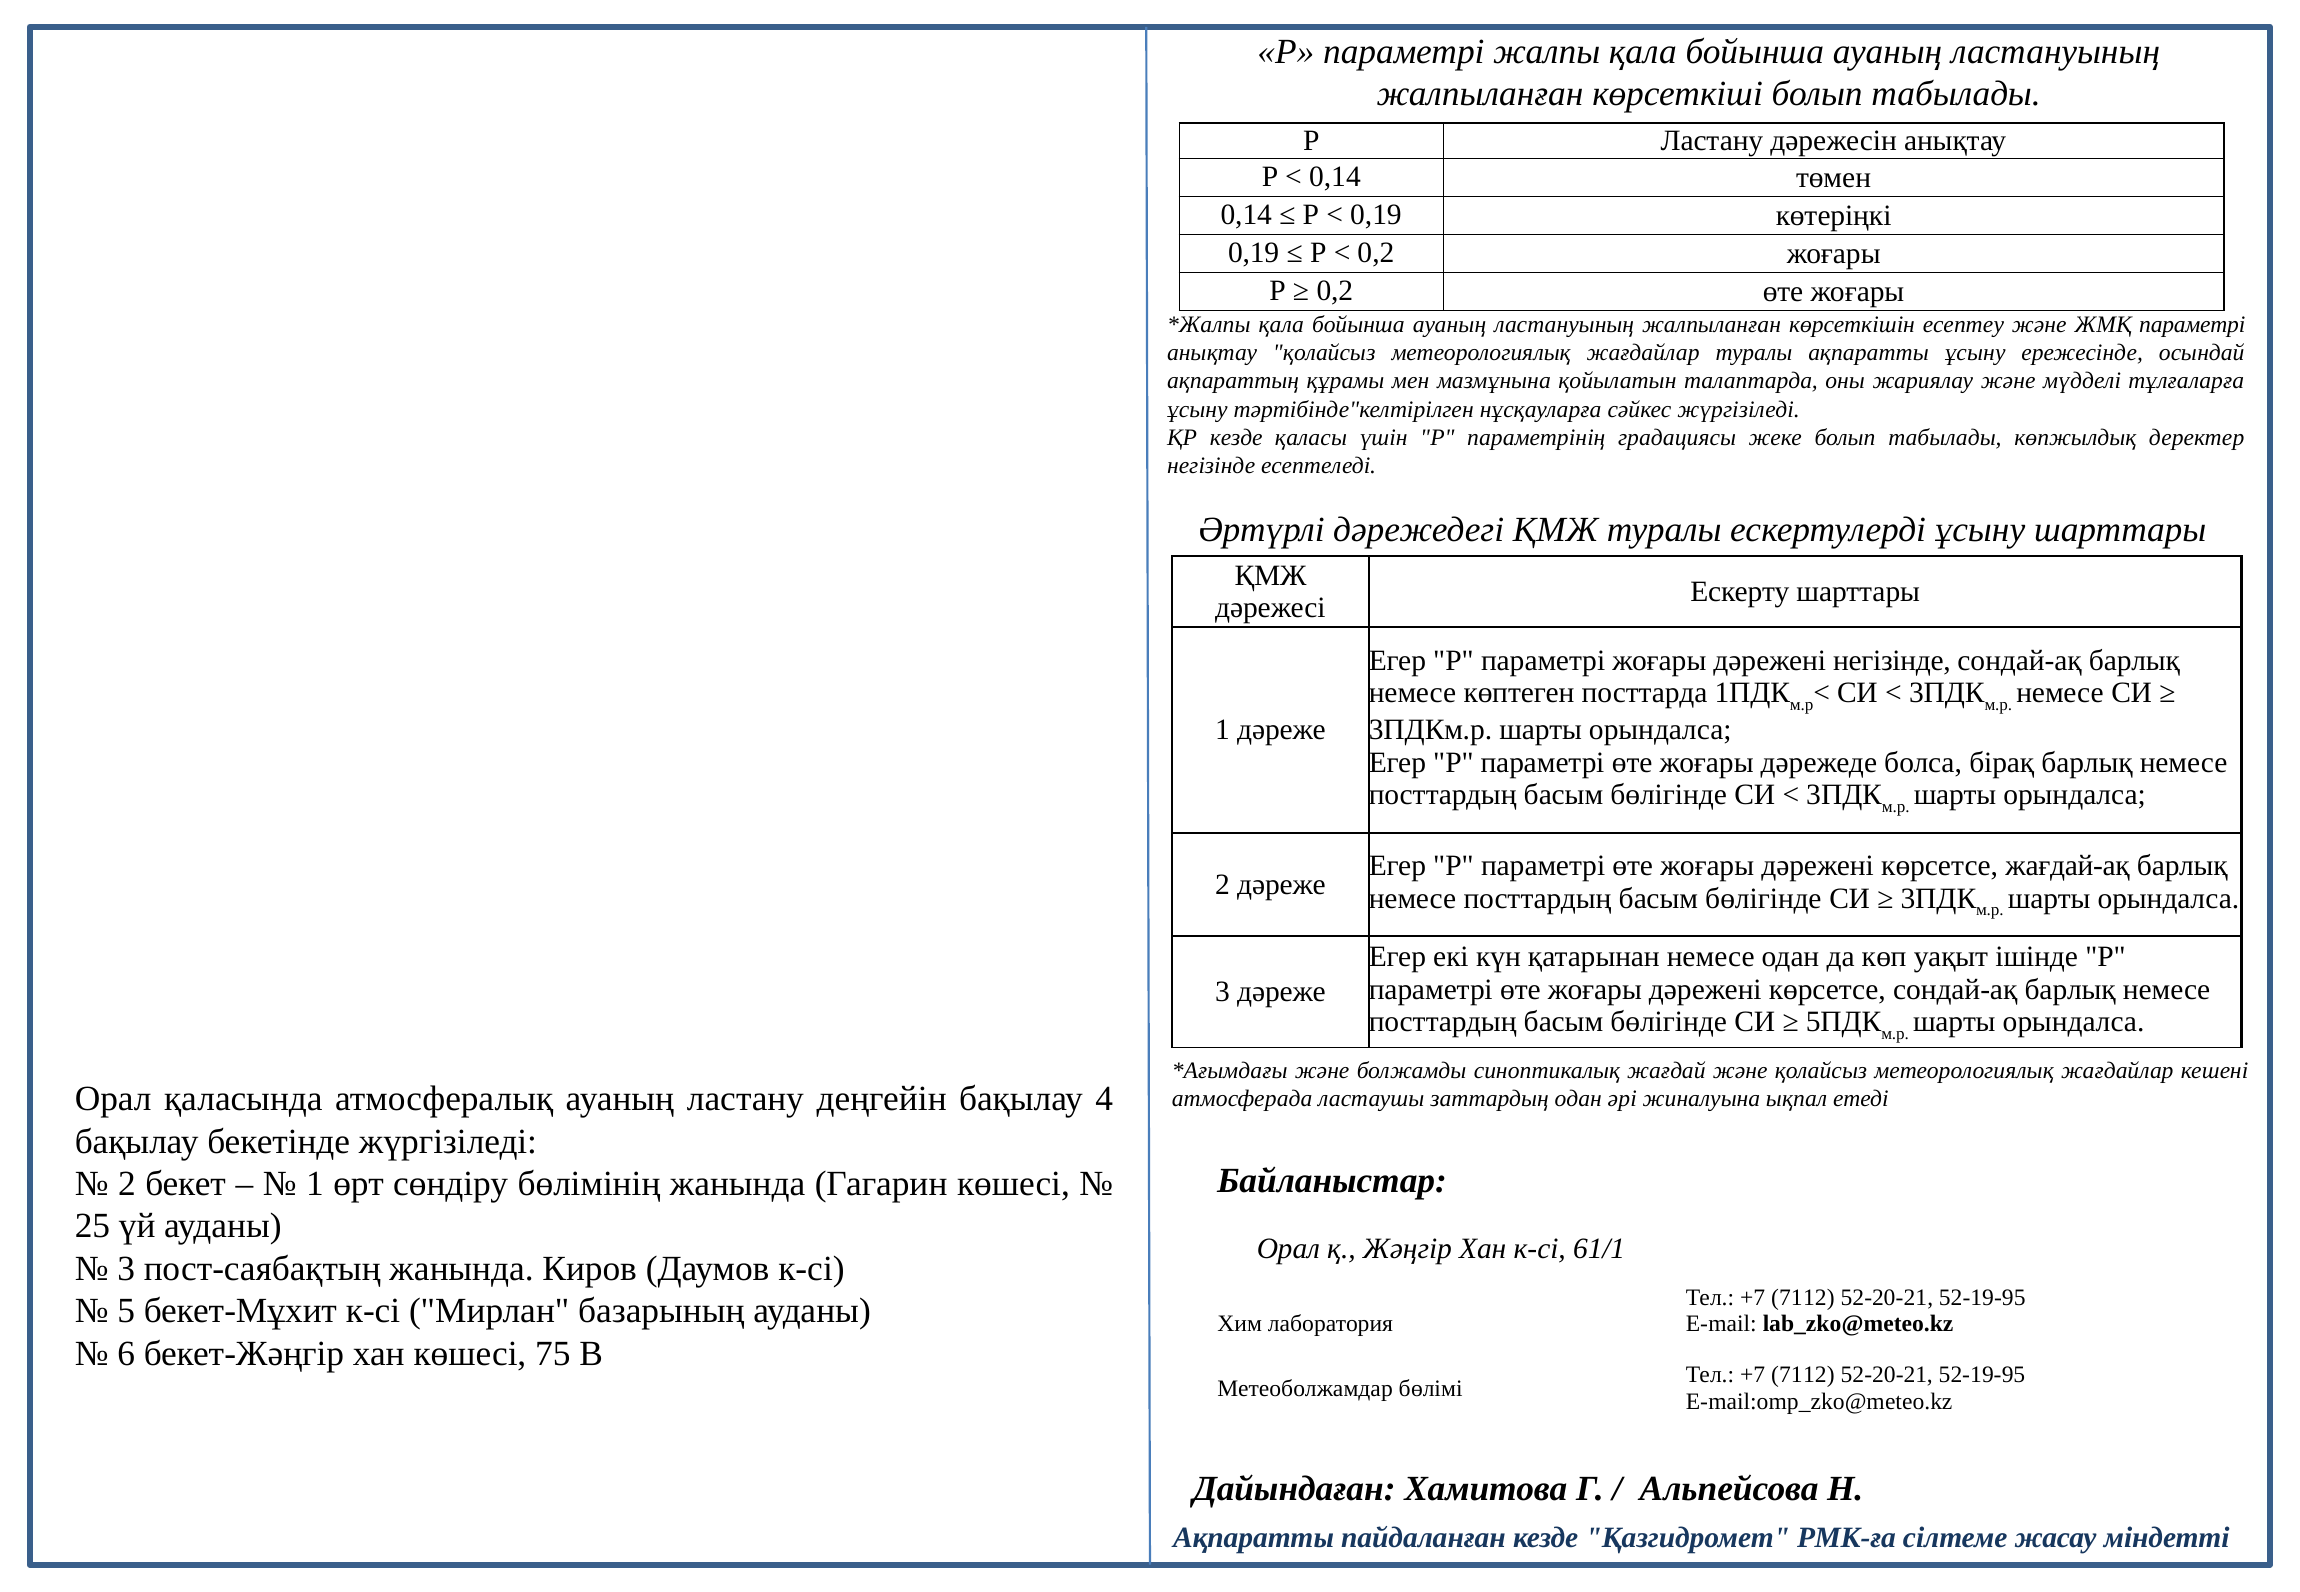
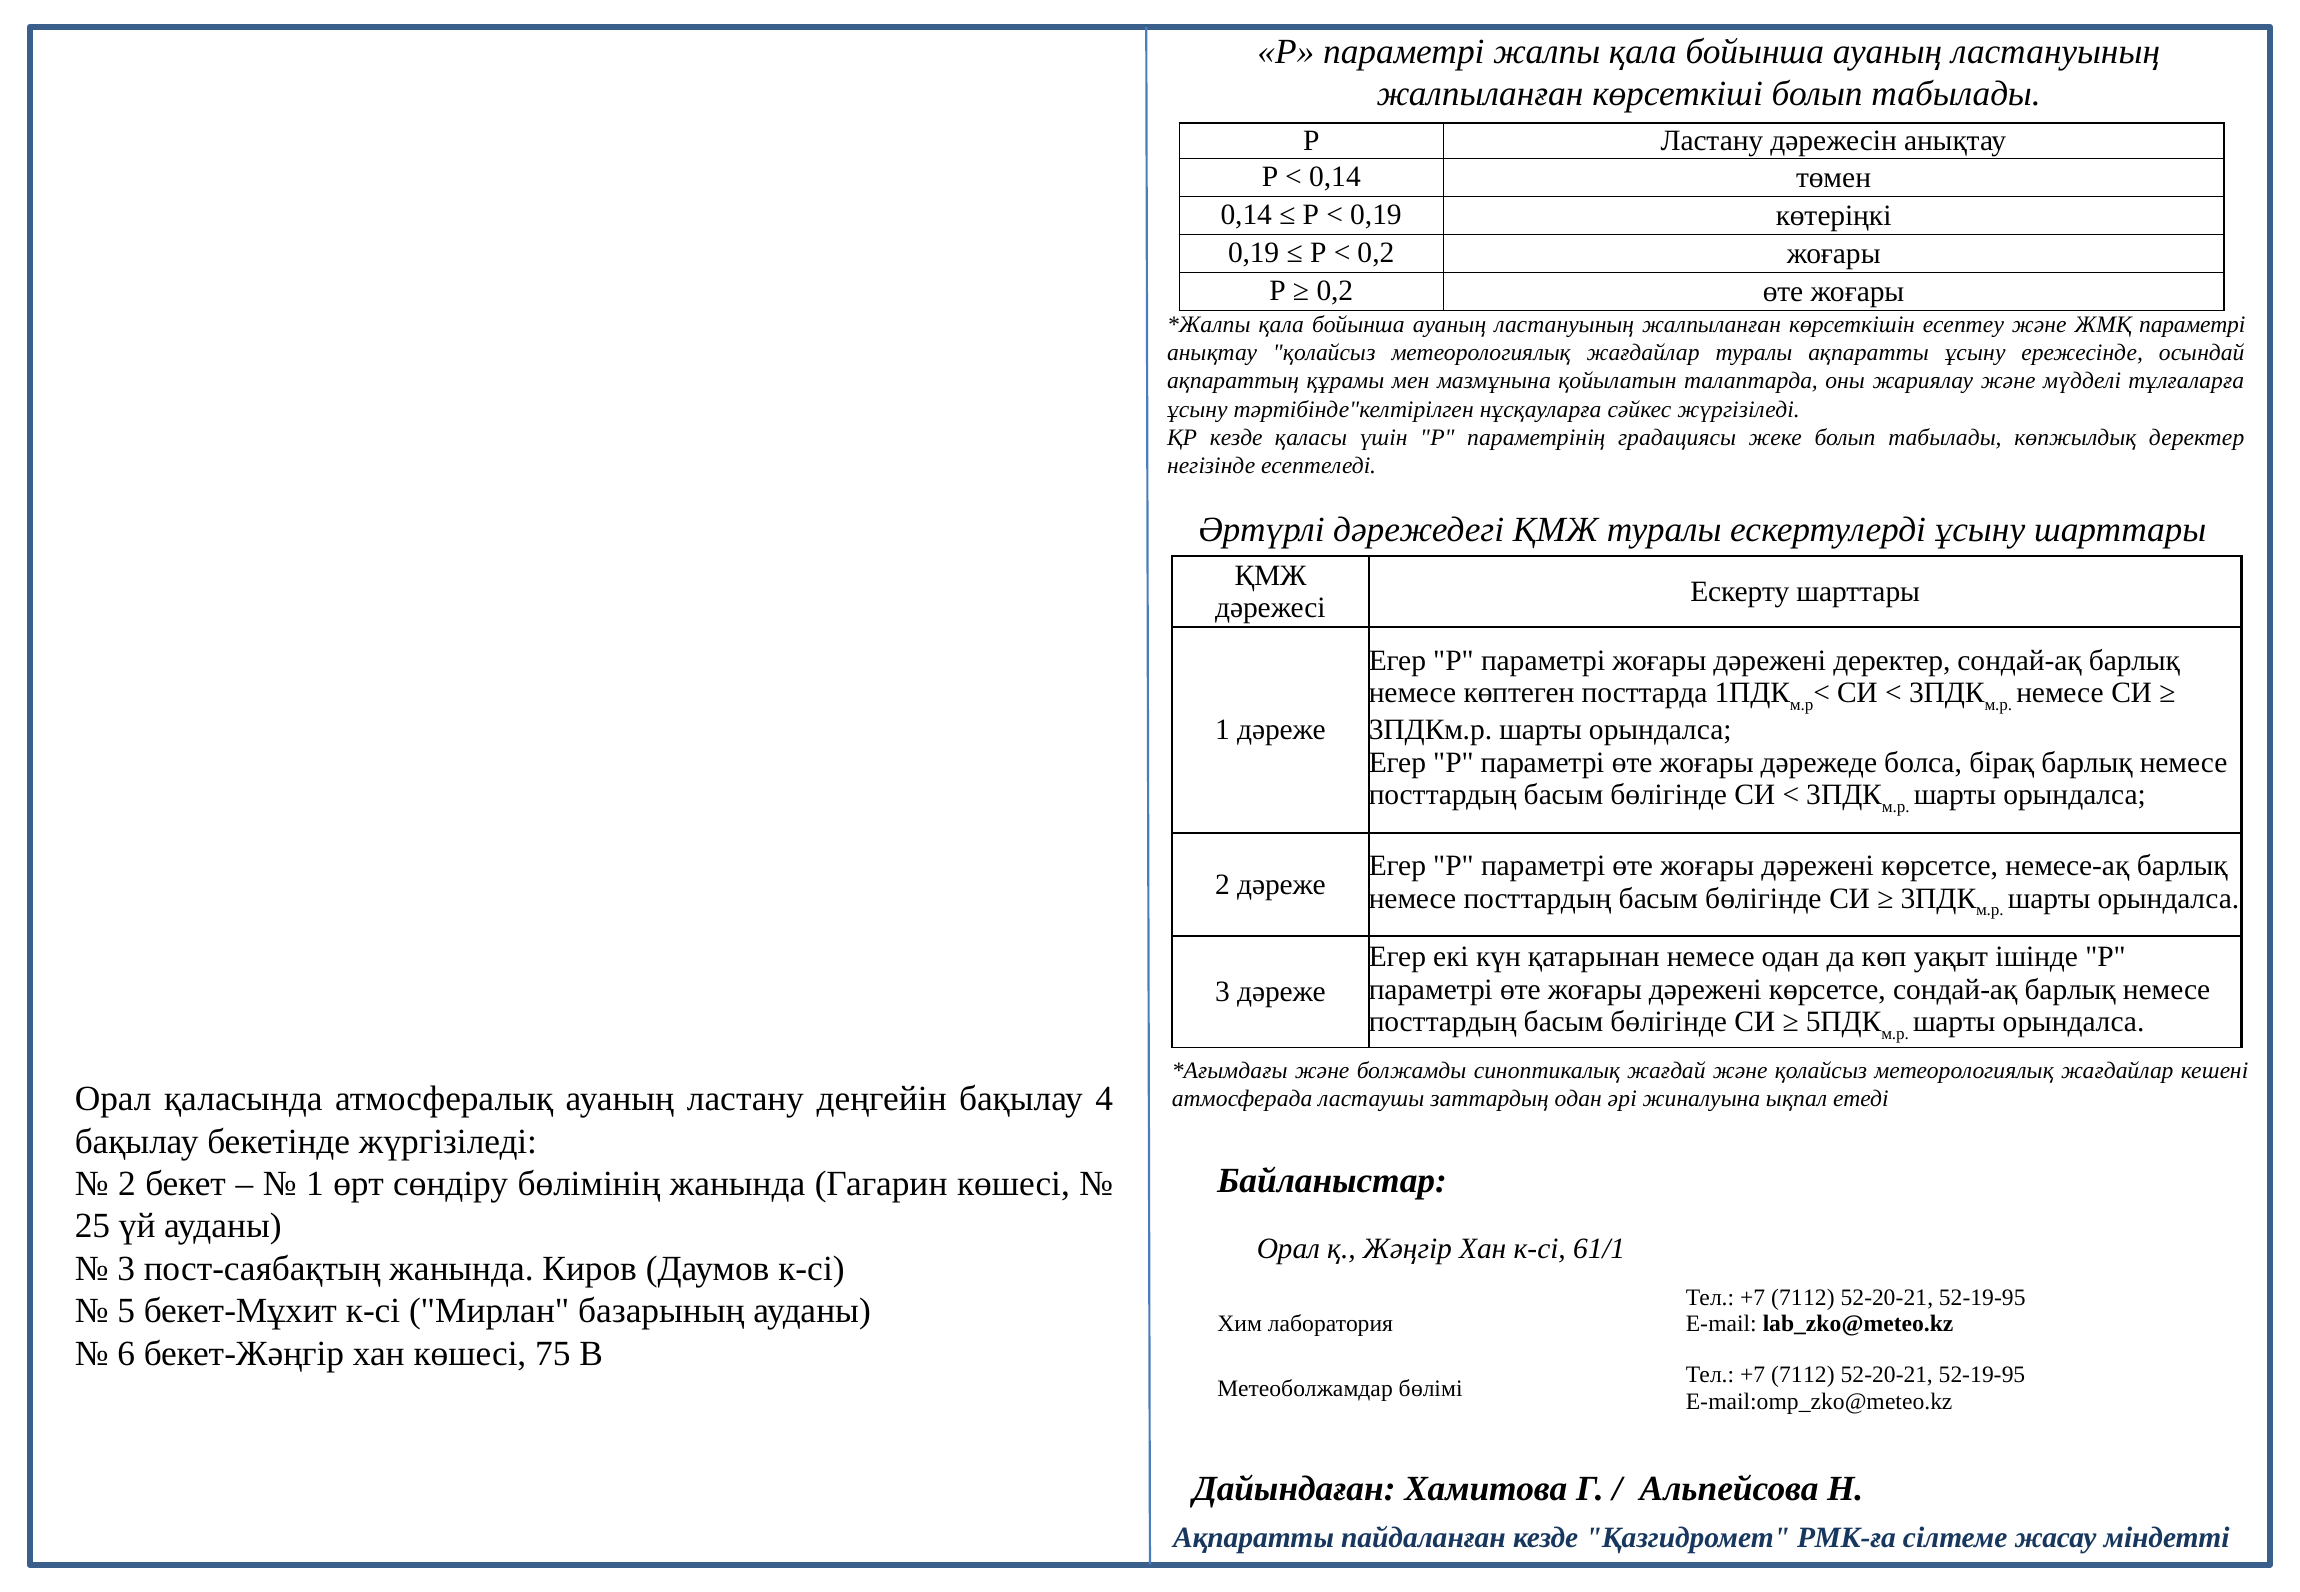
дәрежені негізінде: негізінде -> деректер (1892, 661)
жағдай-ақ: жағдай-ақ -> немесе-ақ (2067, 866)
